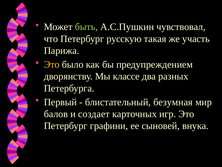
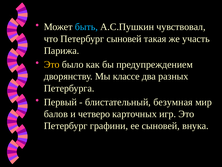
быть colour: light green -> light blue (86, 27)
Петербург русскую: русскую -> сыновей (124, 39)
создает: создает -> четверо (94, 114)
